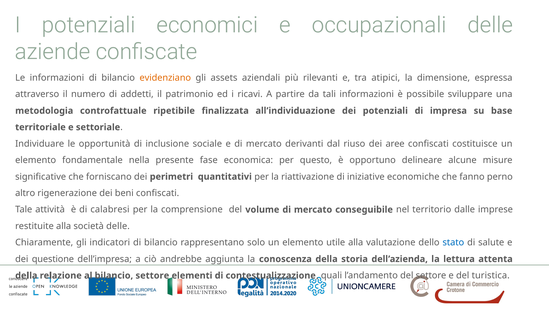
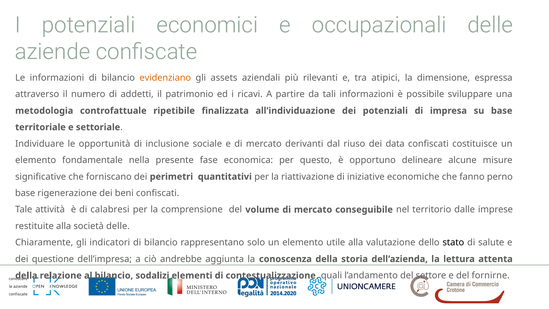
aree: aree -> data (395, 144)
altro: altro -> base (25, 193)
stato colour: blue -> black (453, 242)
bilancio settore: settore -> sodalizi (152, 275)
turistica: turistica -> fornirne (491, 275)
